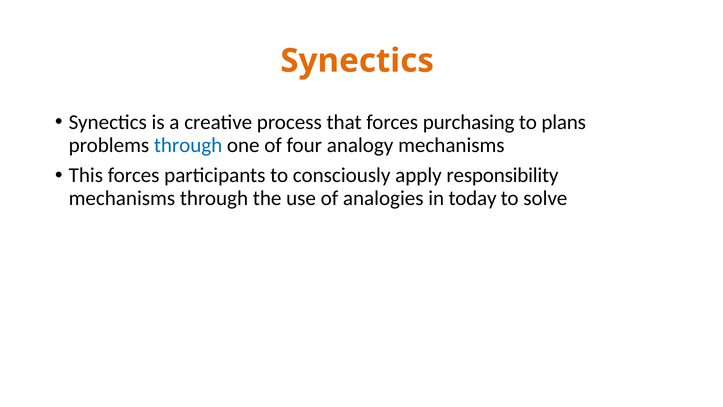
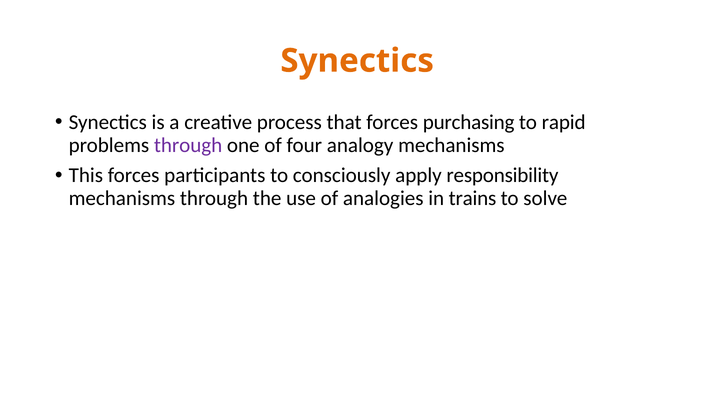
plans: plans -> rapid (564, 122)
through colour: blue -> purple (188, 145)
today: today -> trains (473, 198)
